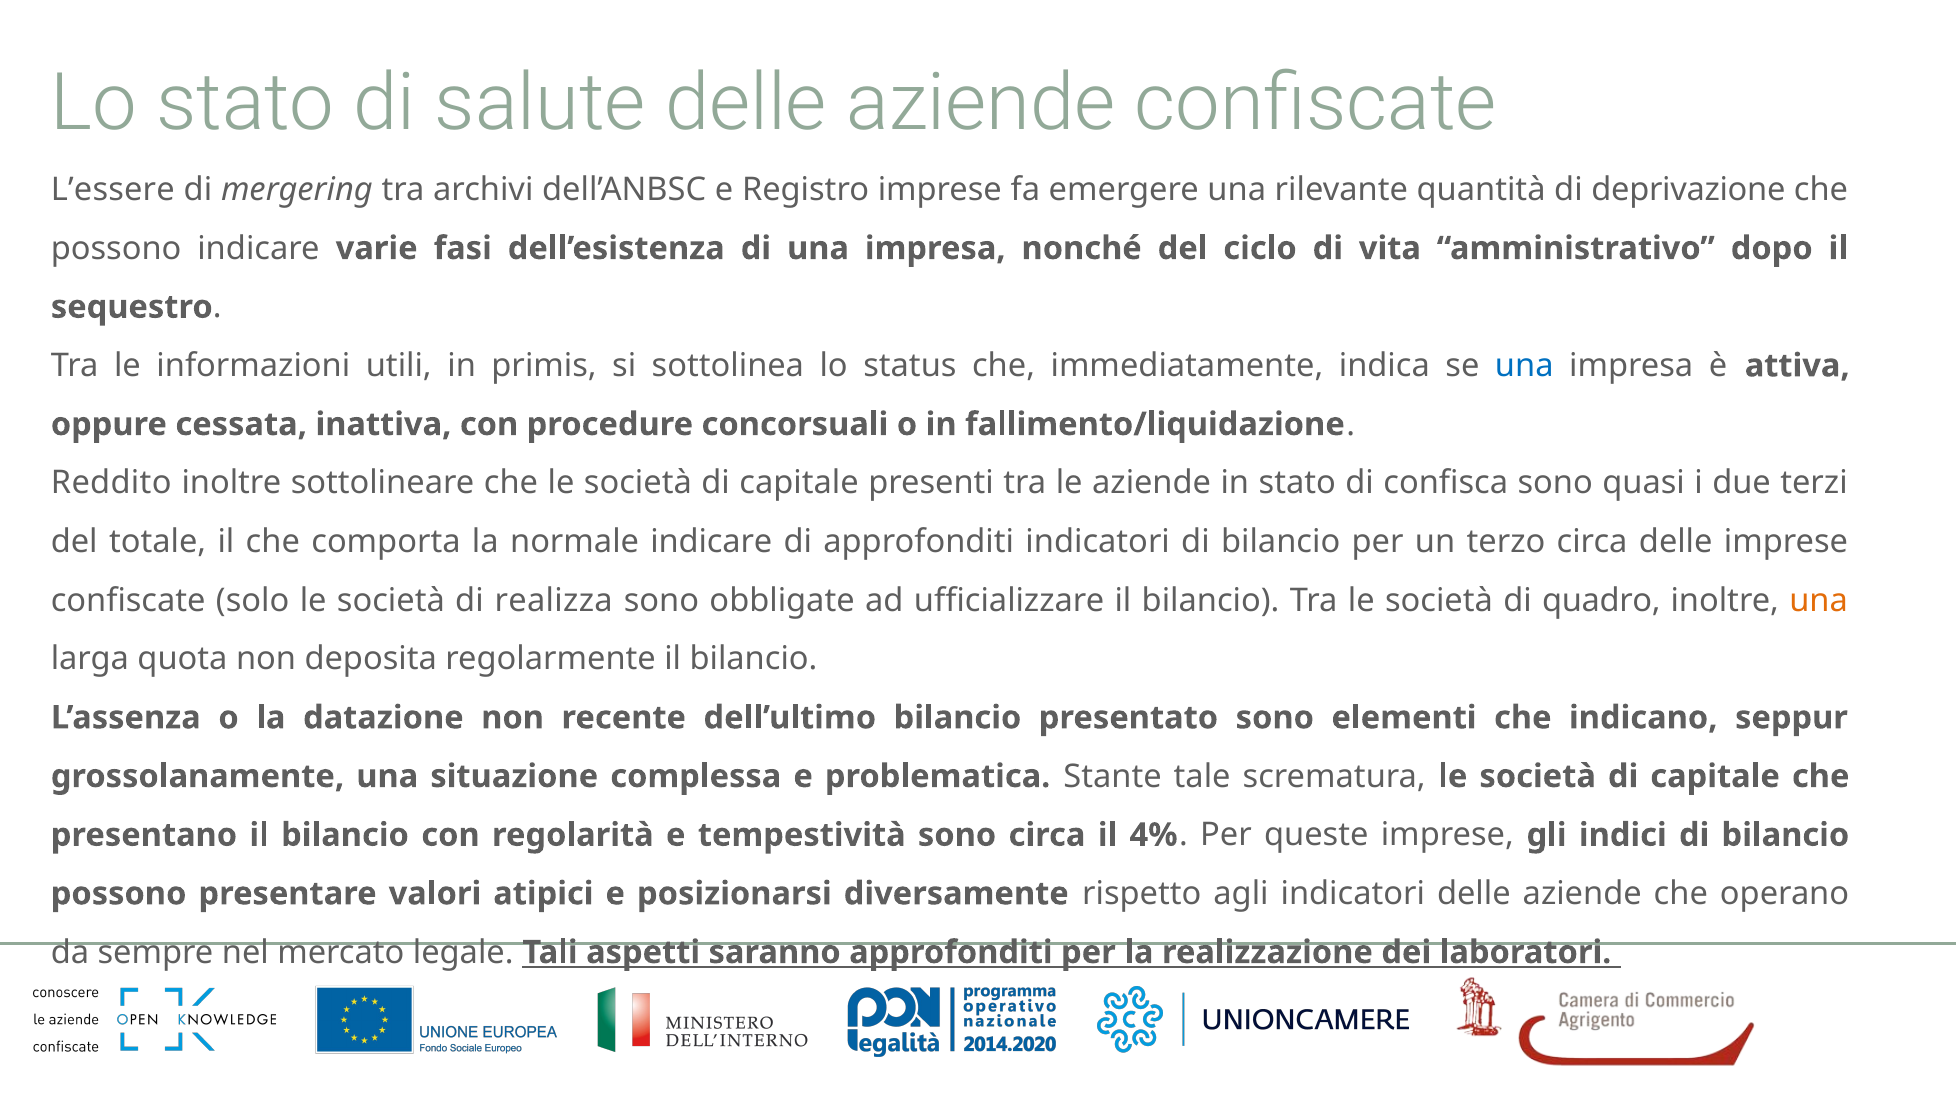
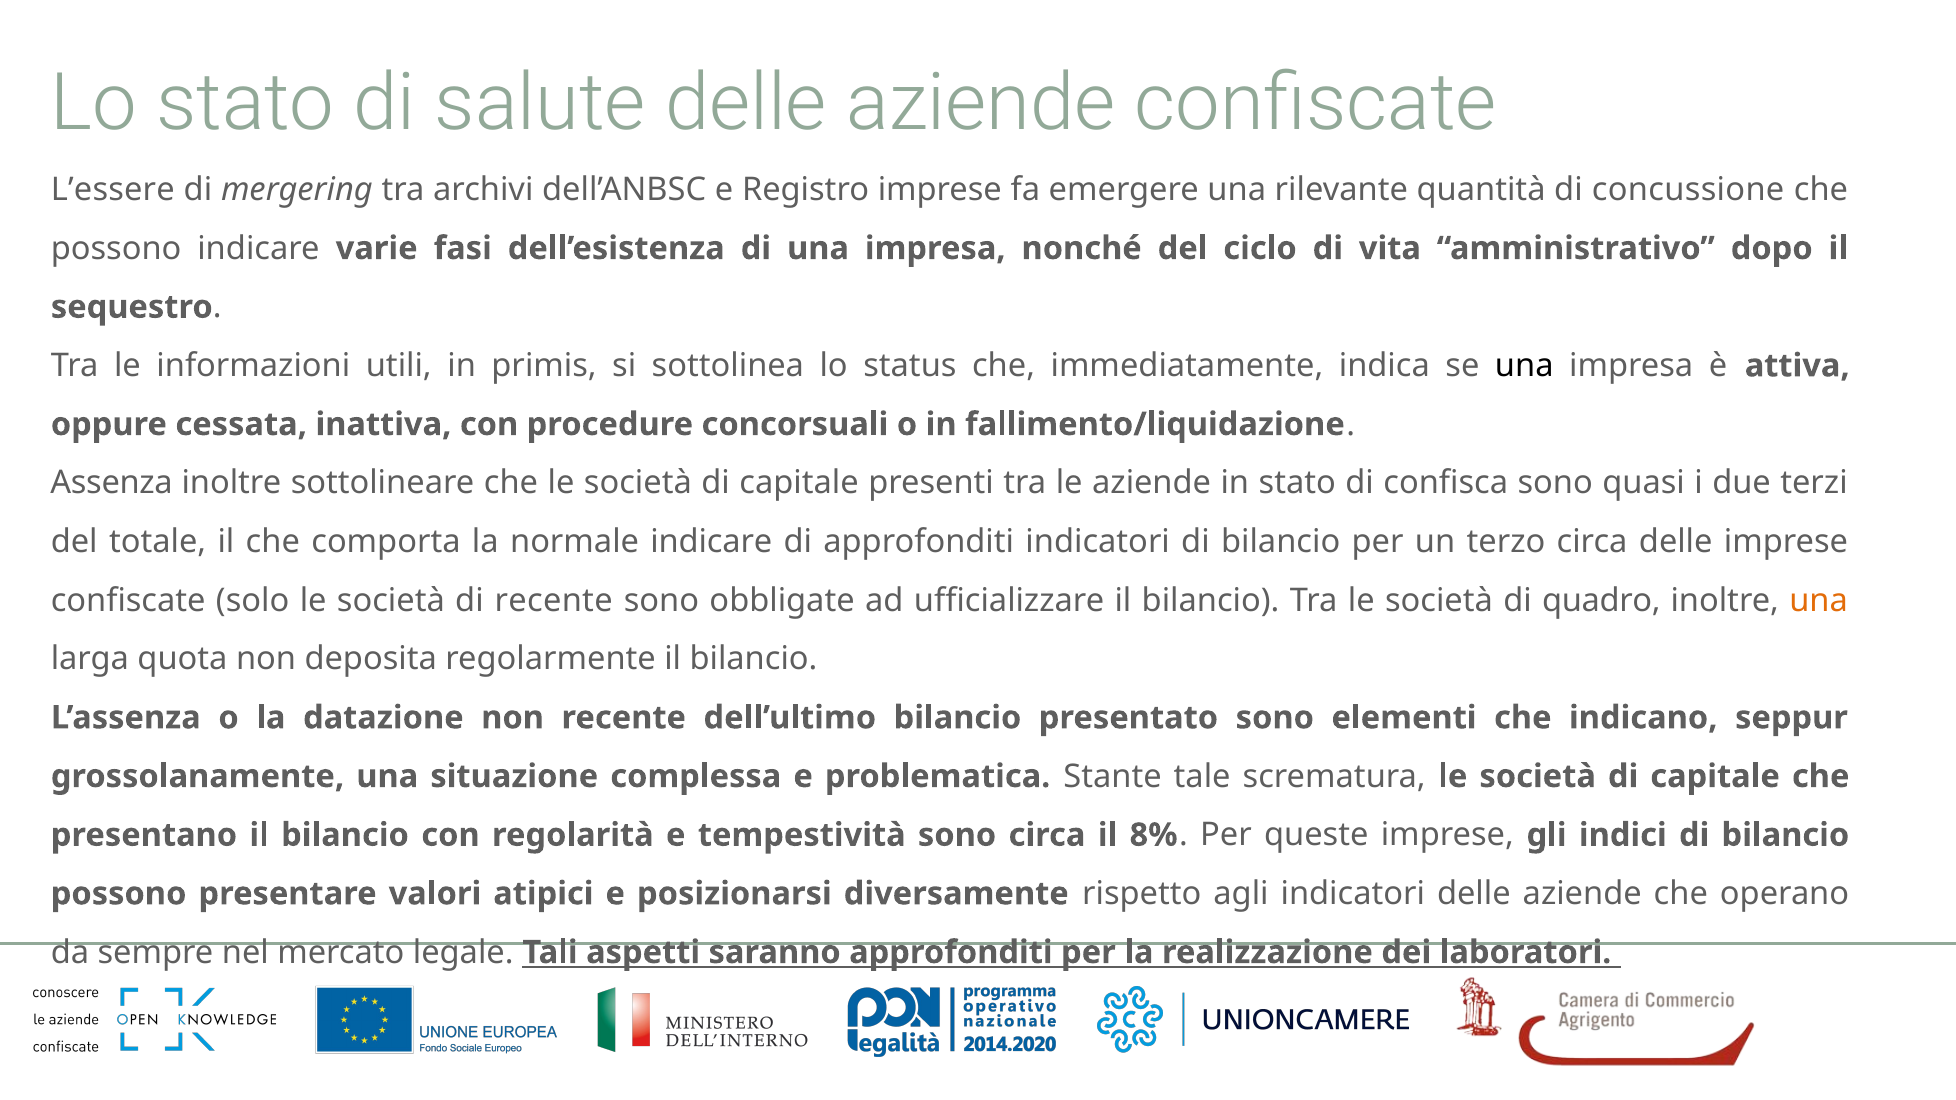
deprivazione: deprivazione -> concussione (1688, 190)
una colour: blue -> black (1524, 366)
Reddito: Reddito -> Assenza (112, 483)
di realizza: realizza -> recente (554, 600)
4%: 4% -> 8% (1154, 835)
